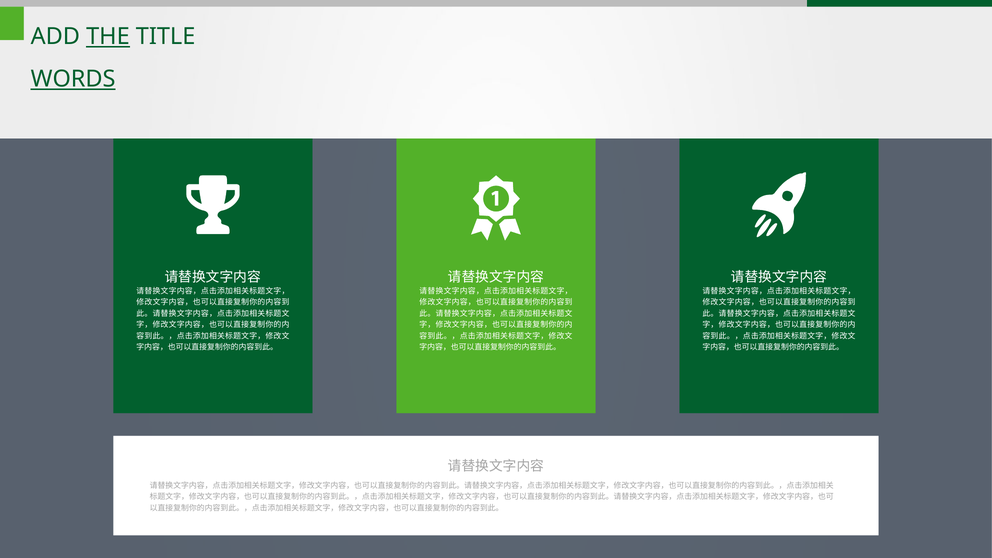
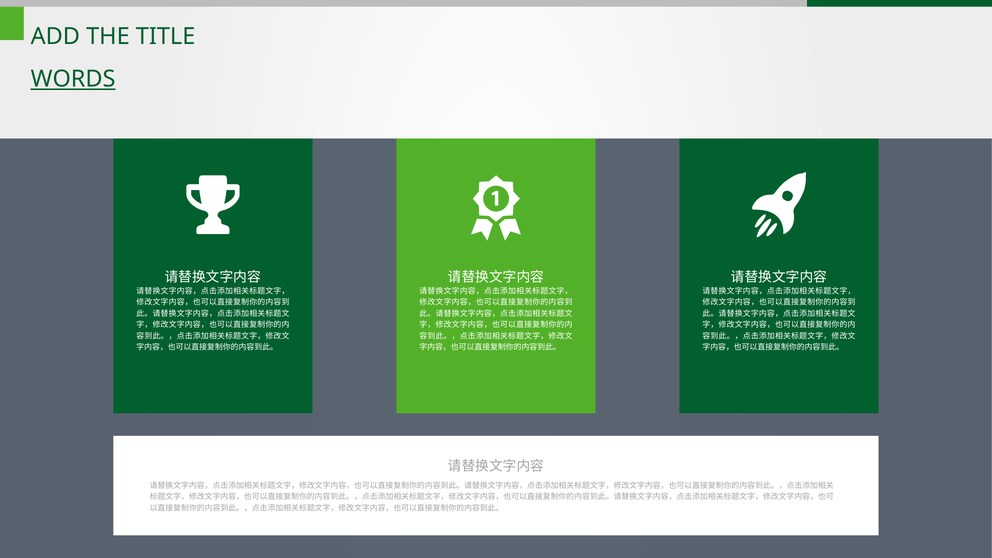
THE underline: present -> none (108, 37)
